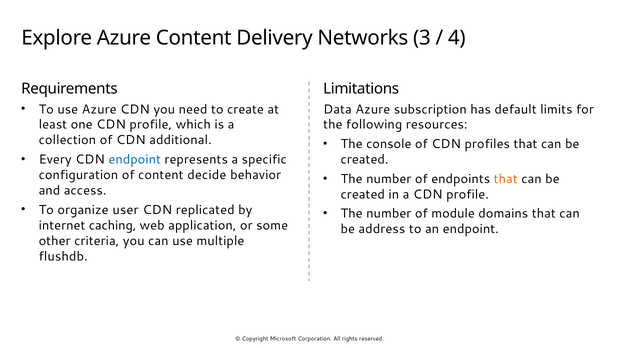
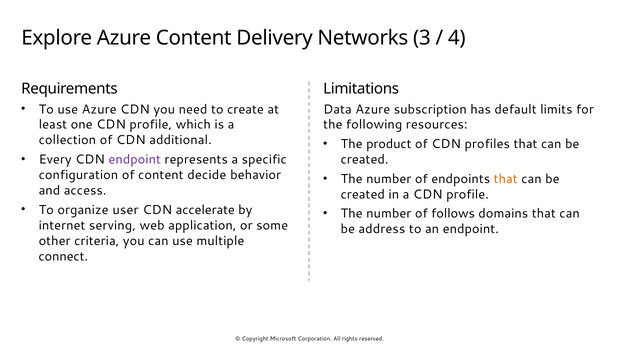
console: console -> product (389, 144)
endpoint colour: blue -> purple (135, 160)
replicated: replicated -> accelerate (205, 210)
module: module -> follows (453, 214)
caching: caching -> serving (112, 225)
flushdb: flushdb -> connect (63, 256)
